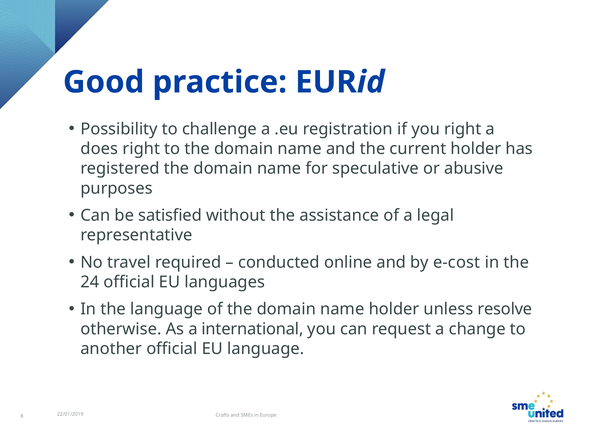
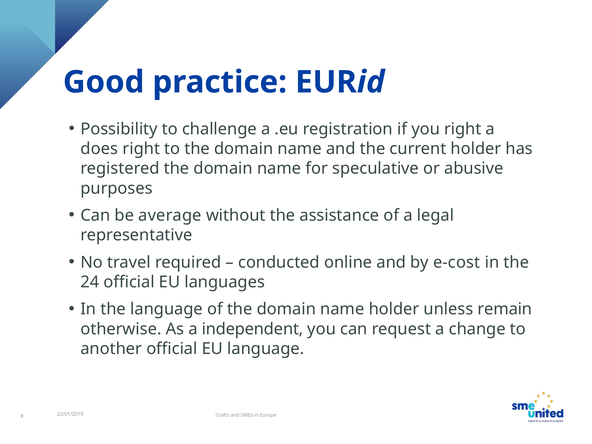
satisfied: satisfied -> average (170, 215)
resolve: resolve -> remain (505, 309)
international: international -> independent (253, 329)
